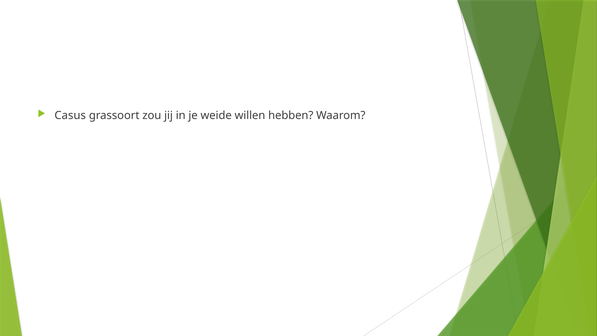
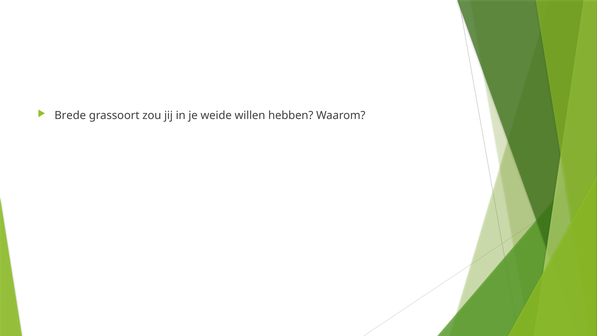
Casus: Casus -> Brede (70, 116)
